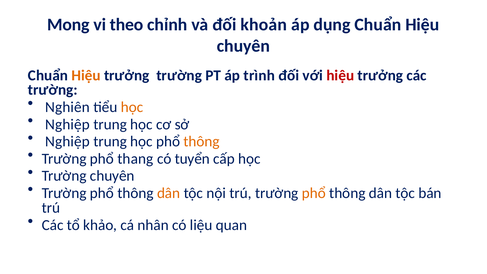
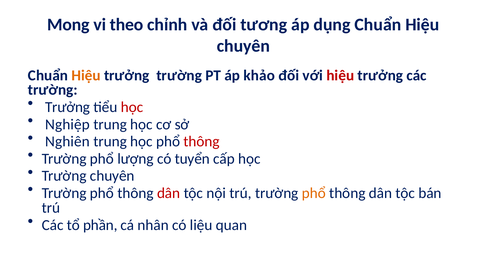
khoản: khoản -> tương (264, 25)
trình: trình -> khảo (259, 75)
Nghiên: Nghiên -> Trưởng (68, 107)
học colour: orange -> red (132, 107)
Nghiệp: Nghiệp -> Nghiên (67, 142)
thông colour: orange -> red (202, 142)
thang: thang -> lượng (136, 159)
dân colour: orange -> red (169, 193)
khảo: khảo -> phần (100, 225)
